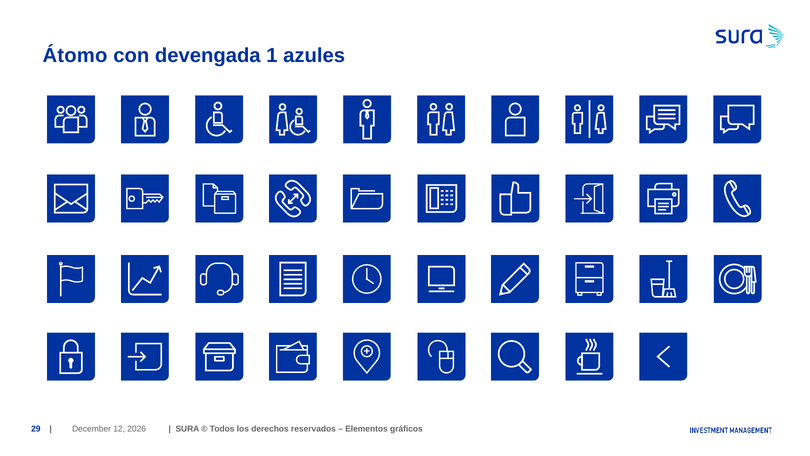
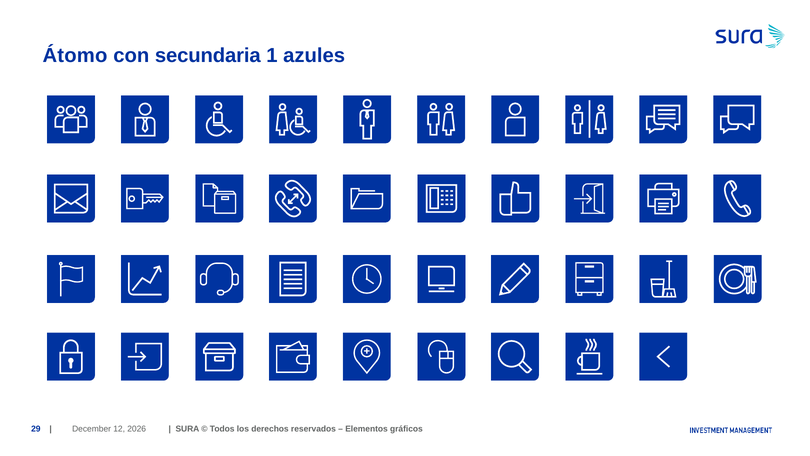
devengada: devengada -> secundaria (208, 55)
